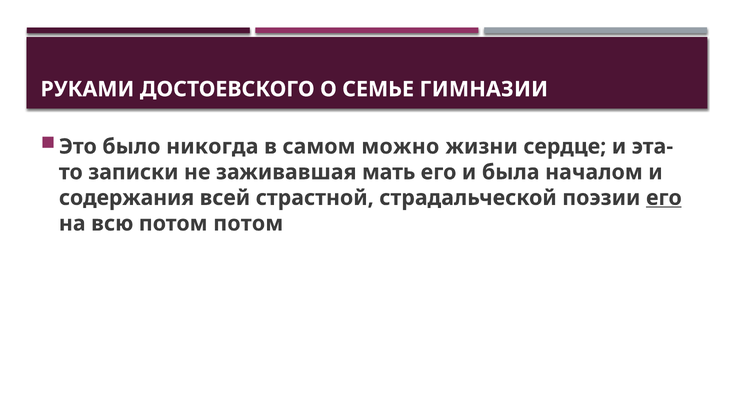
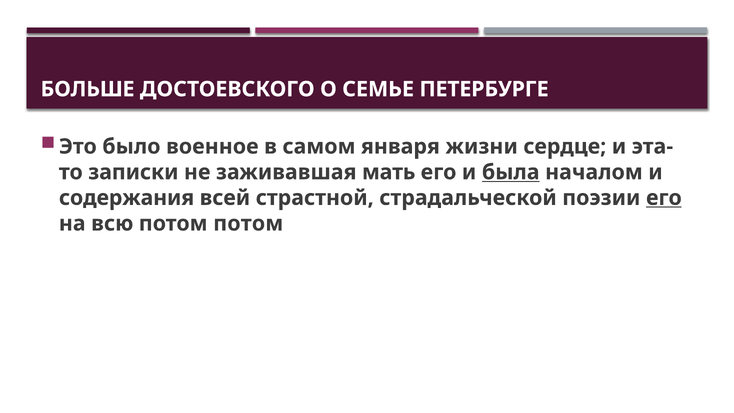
РУКАМИ: РУКАМИ -> БОЛЬШЕ (88, 89)
ГИМНАЗИИ: ГИМНАЗИИ -> ПЕТЕРБУРГЕ (484, 89)
никогда: никогда -> военное (212, 147)
можно: можно -> января (400, 147)
была underline: none -> present (511, 172)
